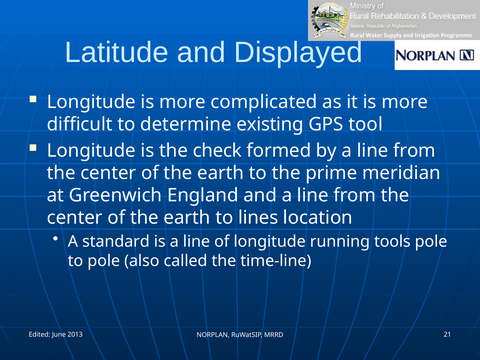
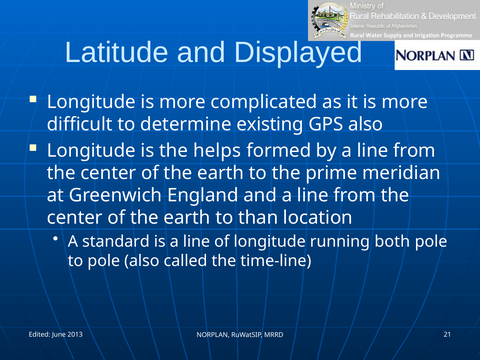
GPS tool: tool -> also (366, 124)
check: check -> helps (217, 151)
lines: lines -> than (258, 218)
tools: tools -> both (392, 242)
